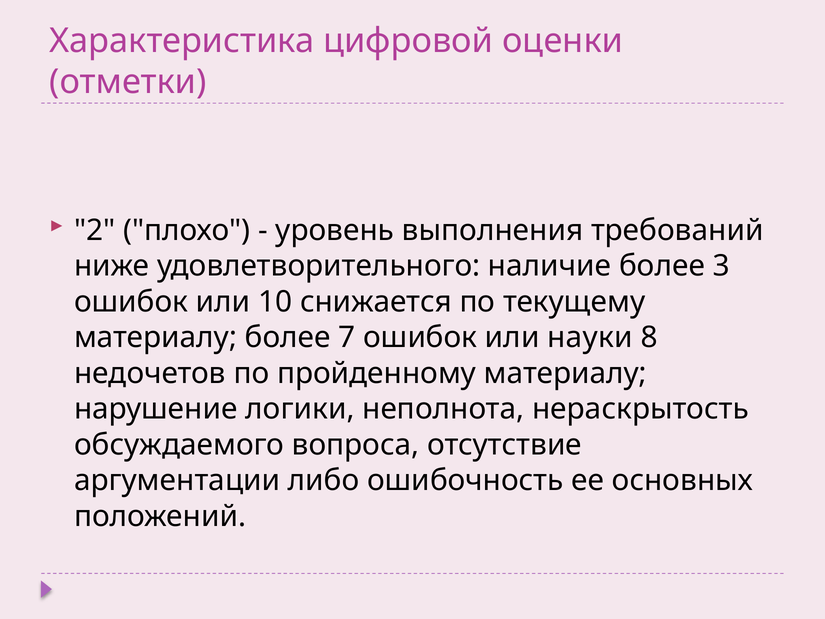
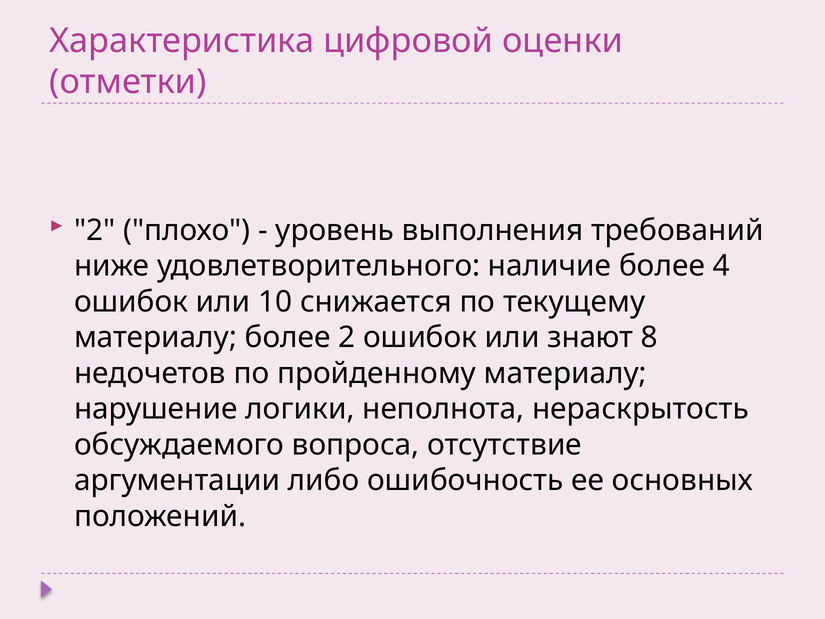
3: 3 -> 4 (721, 266)
более 7: 7 -> 2 (347, 337)
науки: науки -> знают (590, 337)
